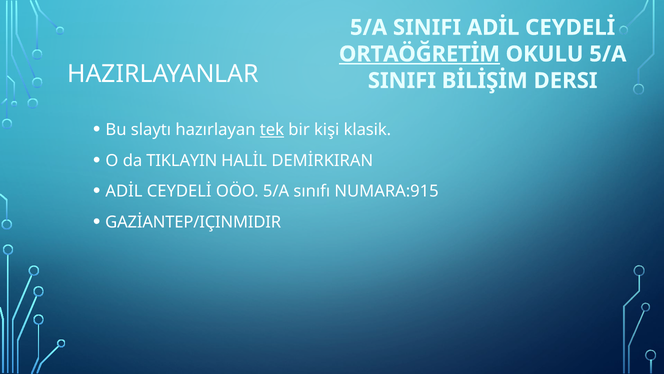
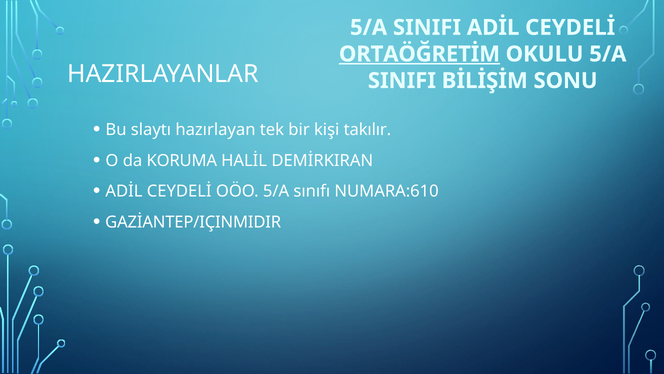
DERSI: DERSI -> SONU (566, 81)
tek underline: present -> none (272, 130)
klasik: klasik -> takılır (367, 130)
TIKLAYIN: TIKLAYIN -> KORUMA (182, 160)
NUMARA:915: NUMARA:915 -> NUMARA:610 (387, 191)
